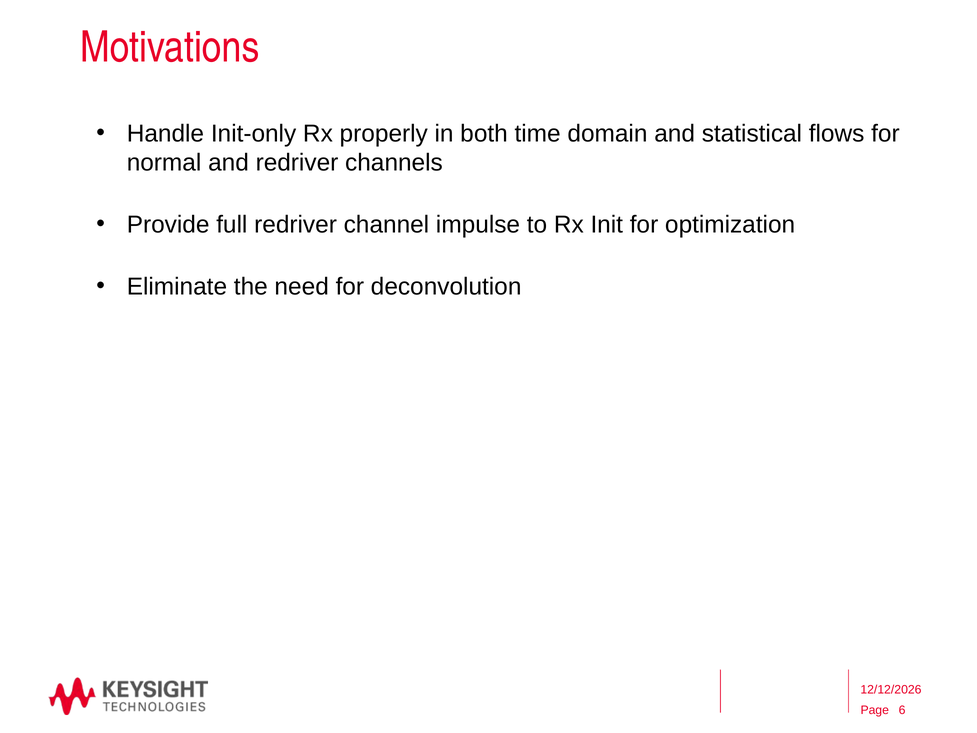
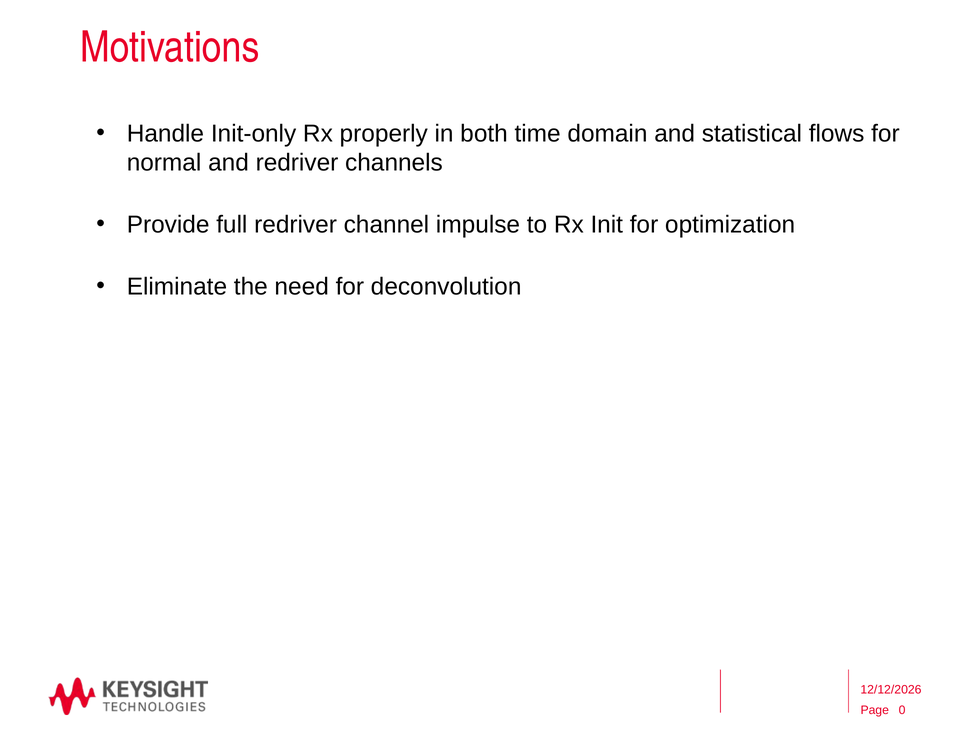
6: 6 -> 0 (902, 710)
